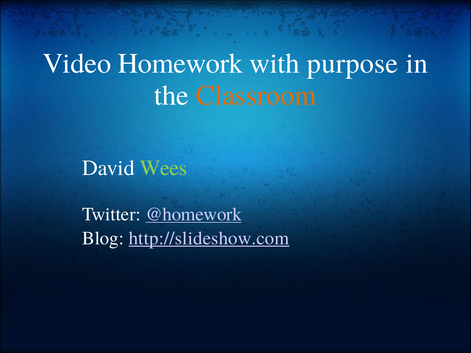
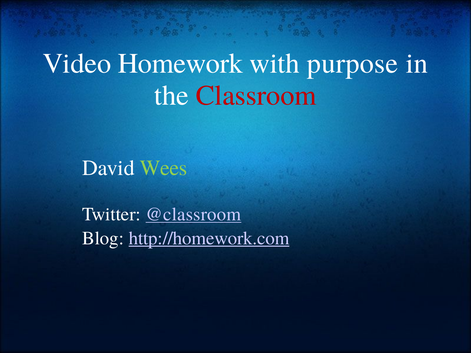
Classroom colour: orange -> red (256, 96)
@homework: @homework -> @classroom (193, 214)
http://slideshow.com: http://slideshow.com -> http://homework.com (209, 238)
